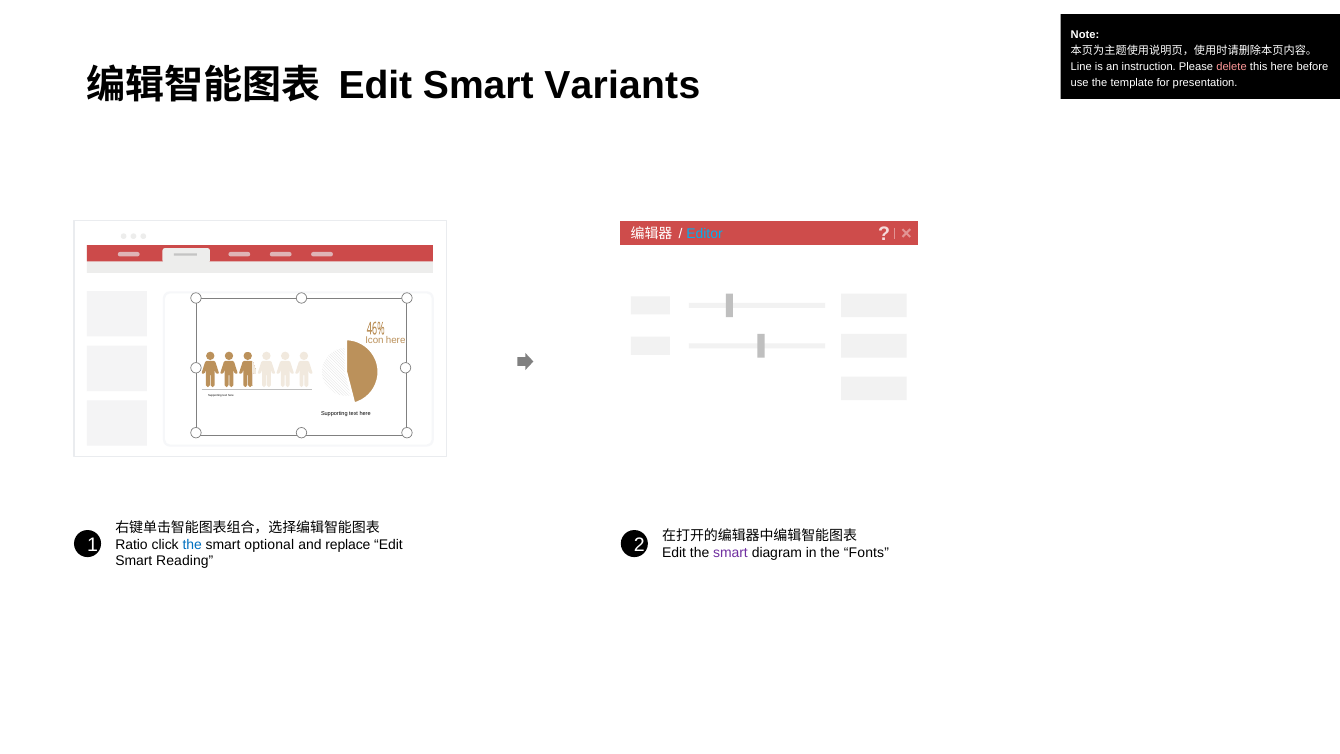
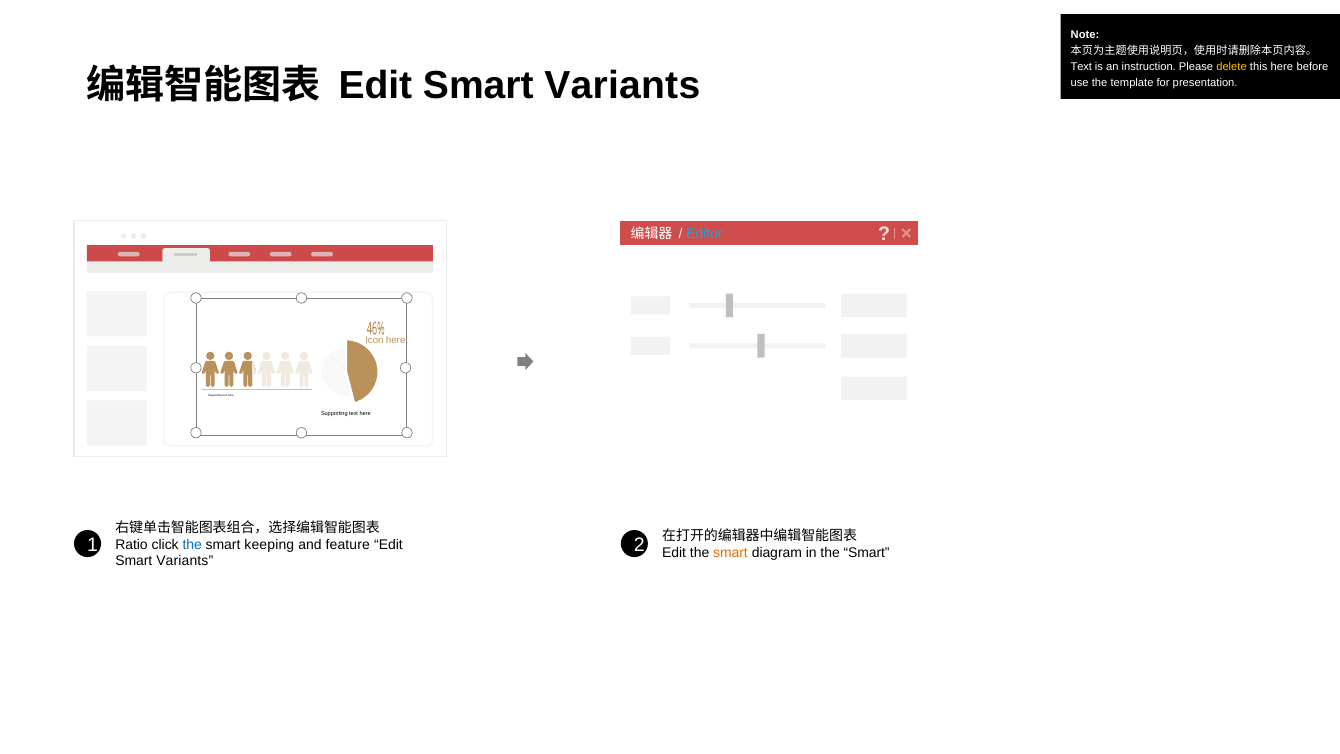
Line: Line -> Text (1081, 67)
delete colour: pink -> yellow (1232, 67)
optional: optional -> keeping (269, 544)
replace: replace -> feature (348, 544)
smart colour: purple -> orange (730, 553)
in the Fonts: Fonts -> Smart (867, 553)
Reading: Reading -> Variants (185, 561)
